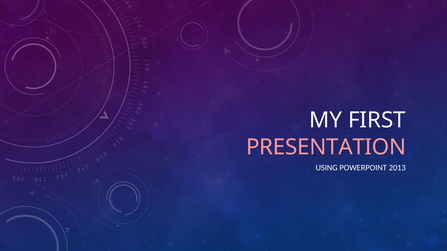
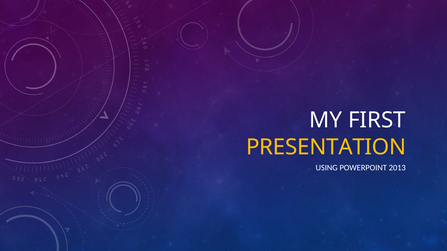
PRESENTATION colour: pink -> yellow (326, 147)
